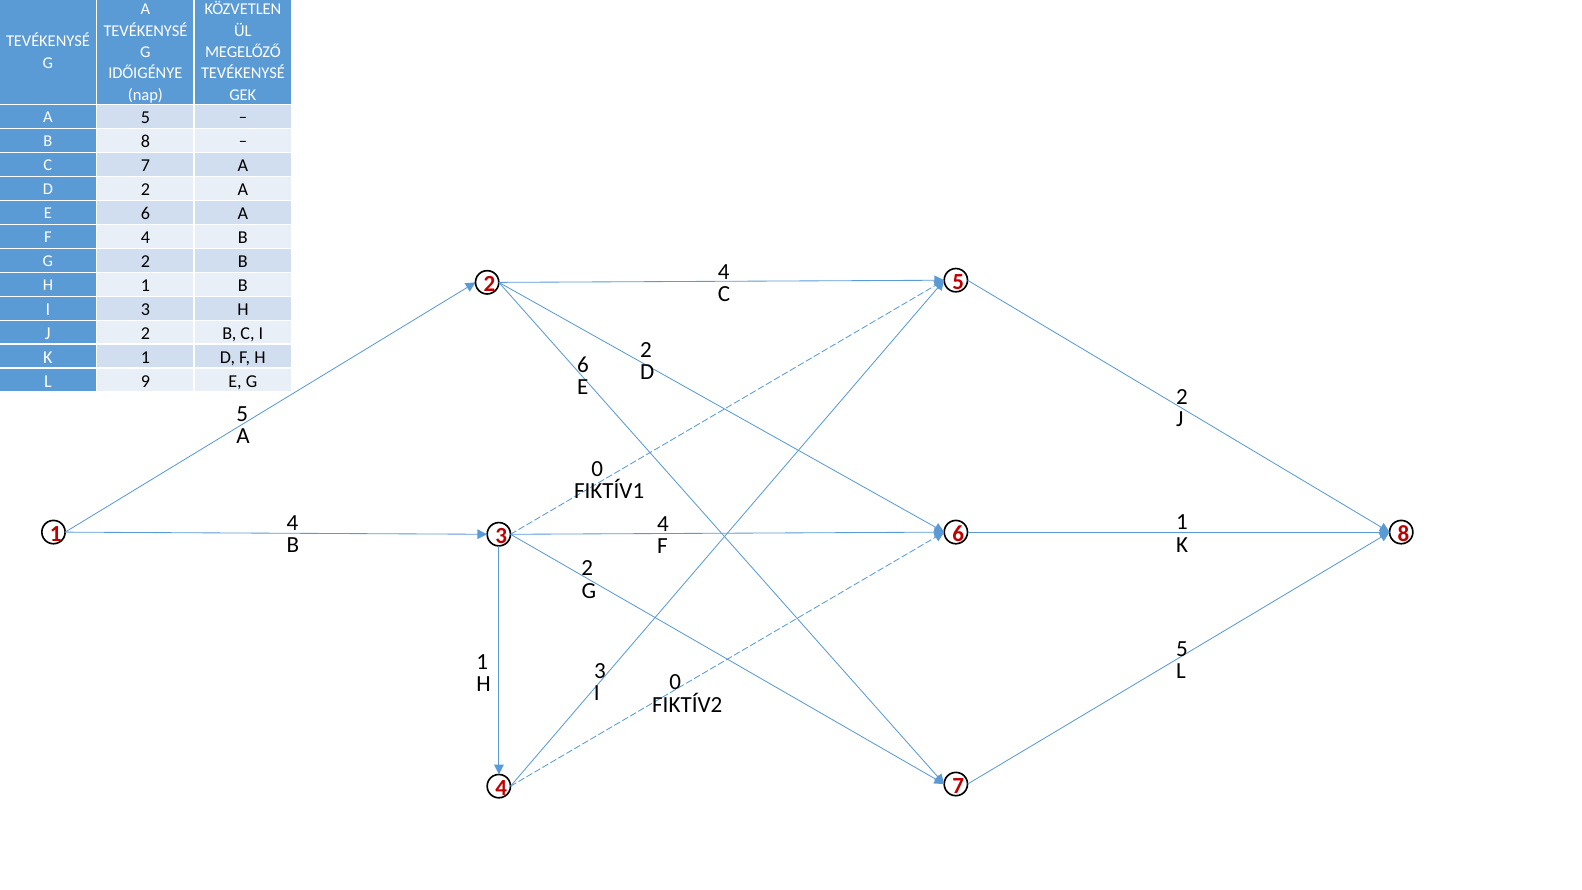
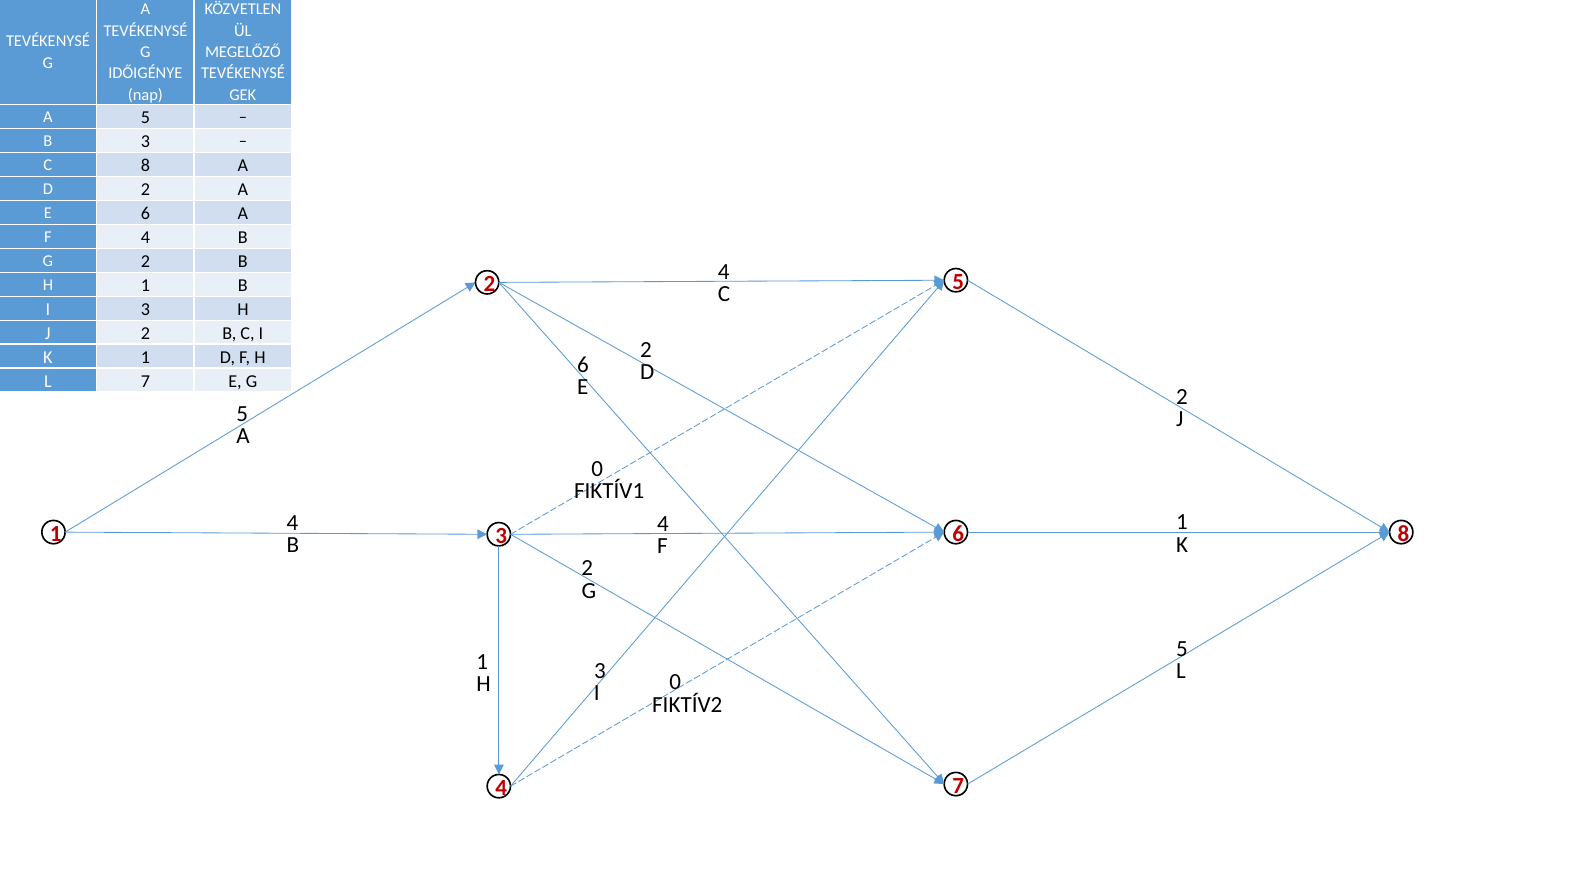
B 8: 8 -> 3 (145, 141)
C 7: 7 -> 8 (145, 165)
L 9: 9 -> 7 (145, 381)
